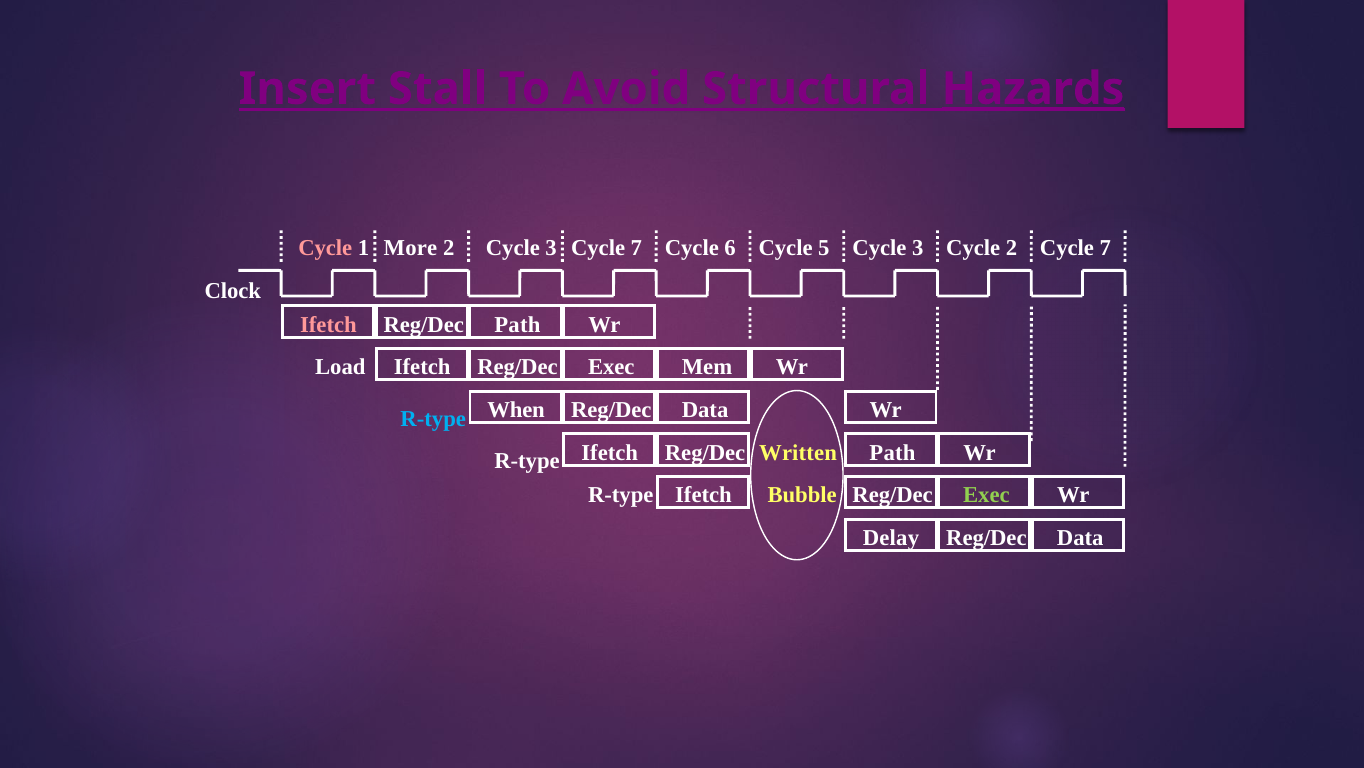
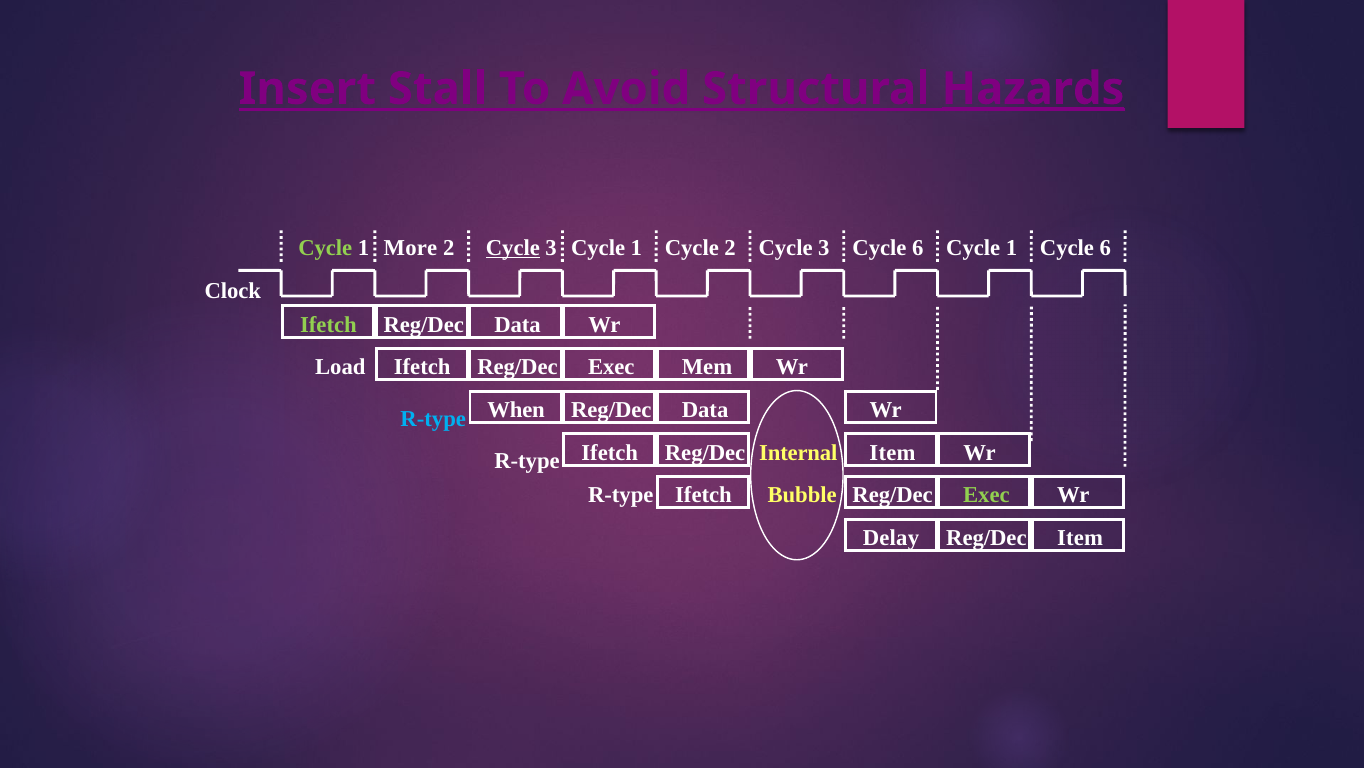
Cycle colour: pink -> light green (325, 248)
Cycle underline: none -> present (513, 248)
3 Cycle 7: 7 -> 1 (636, 248)
Cycle 6: 6 -> 2 (730, 248)
5: 5 -> 3 (824, 248)
3: 3 -> 6 (918, 248)
2: 2 -> 1 (1011, 248)
7: 7 -> 6 (1105, 248)
Ifetch colour: pink -> light green (328, 324)
Path: Path -> Data (518, 324)
Path: Path -> Item (892, 452)
Written: Written -> Internal (798, 452)
Data: Data -> Item (1080, 538)
